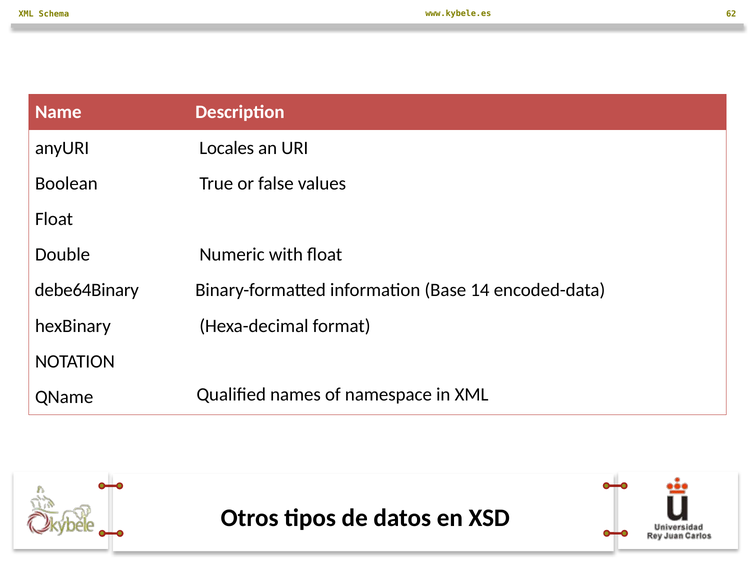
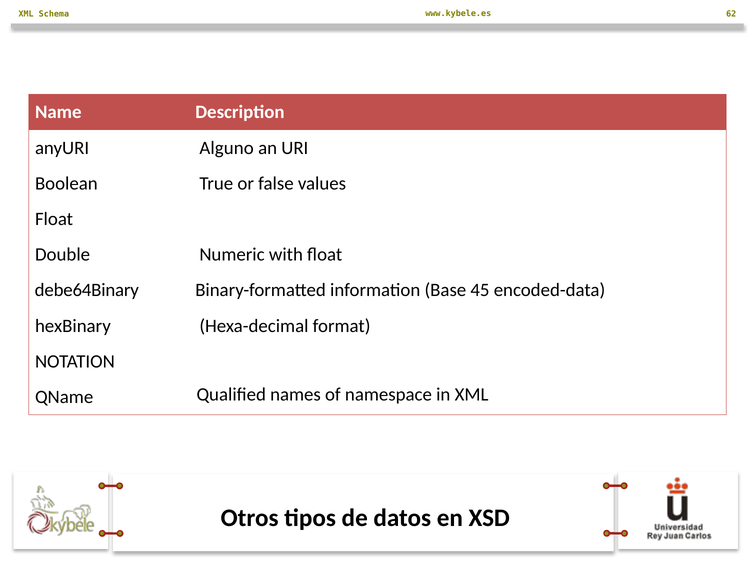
Locales: Locales -> Alguno (227, 148)
14: 14 -> 45 (480, 290)
